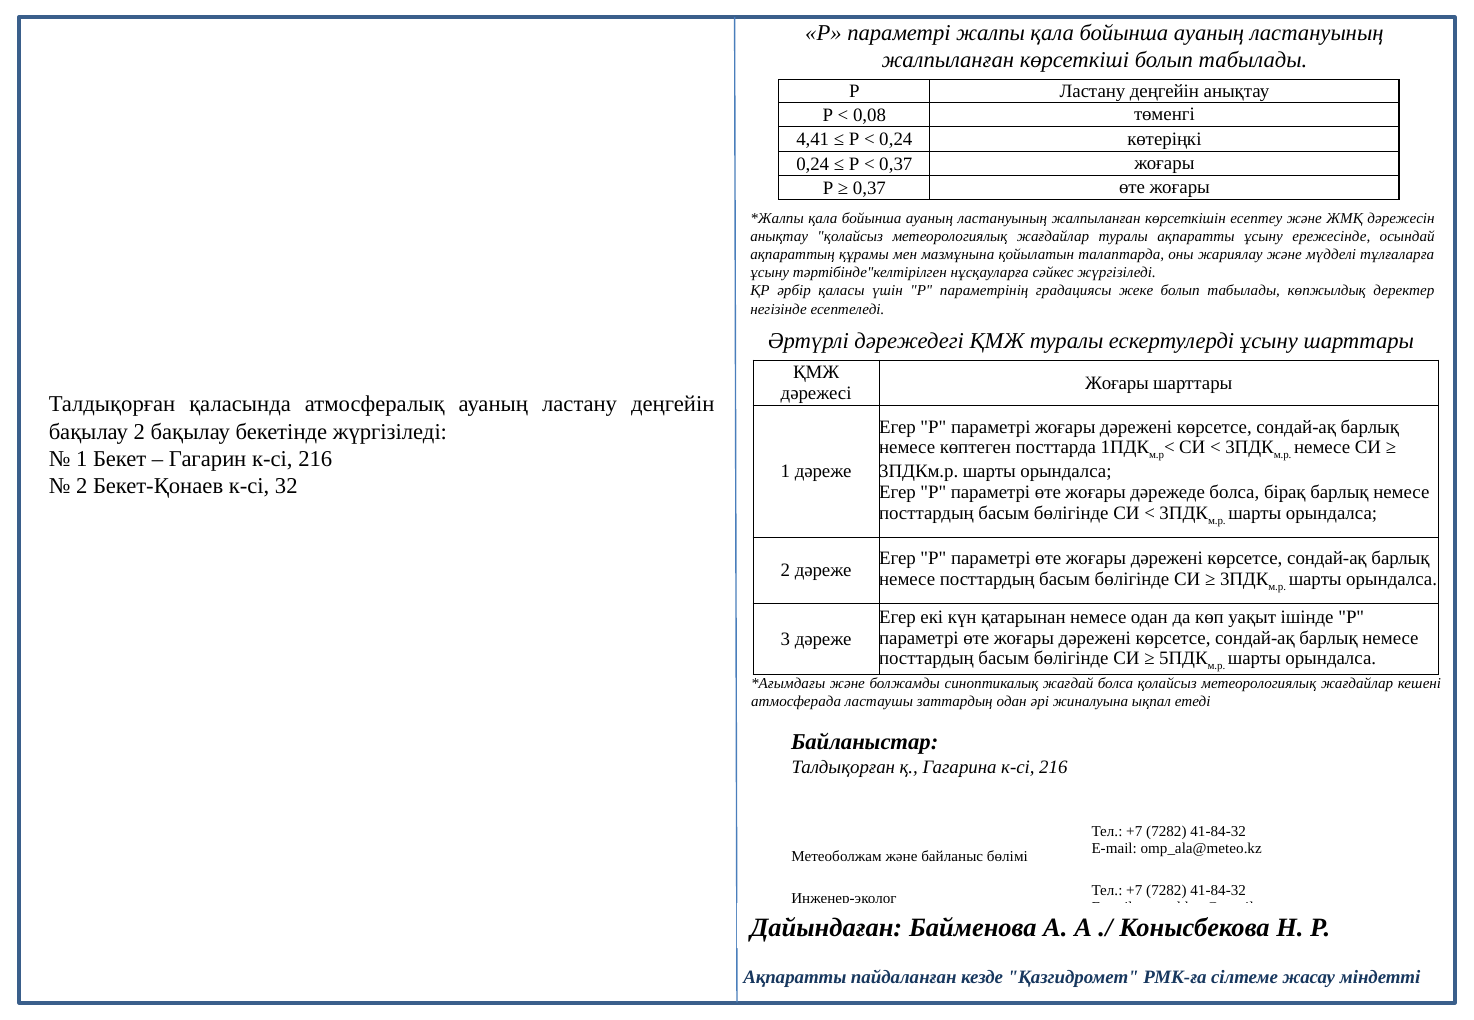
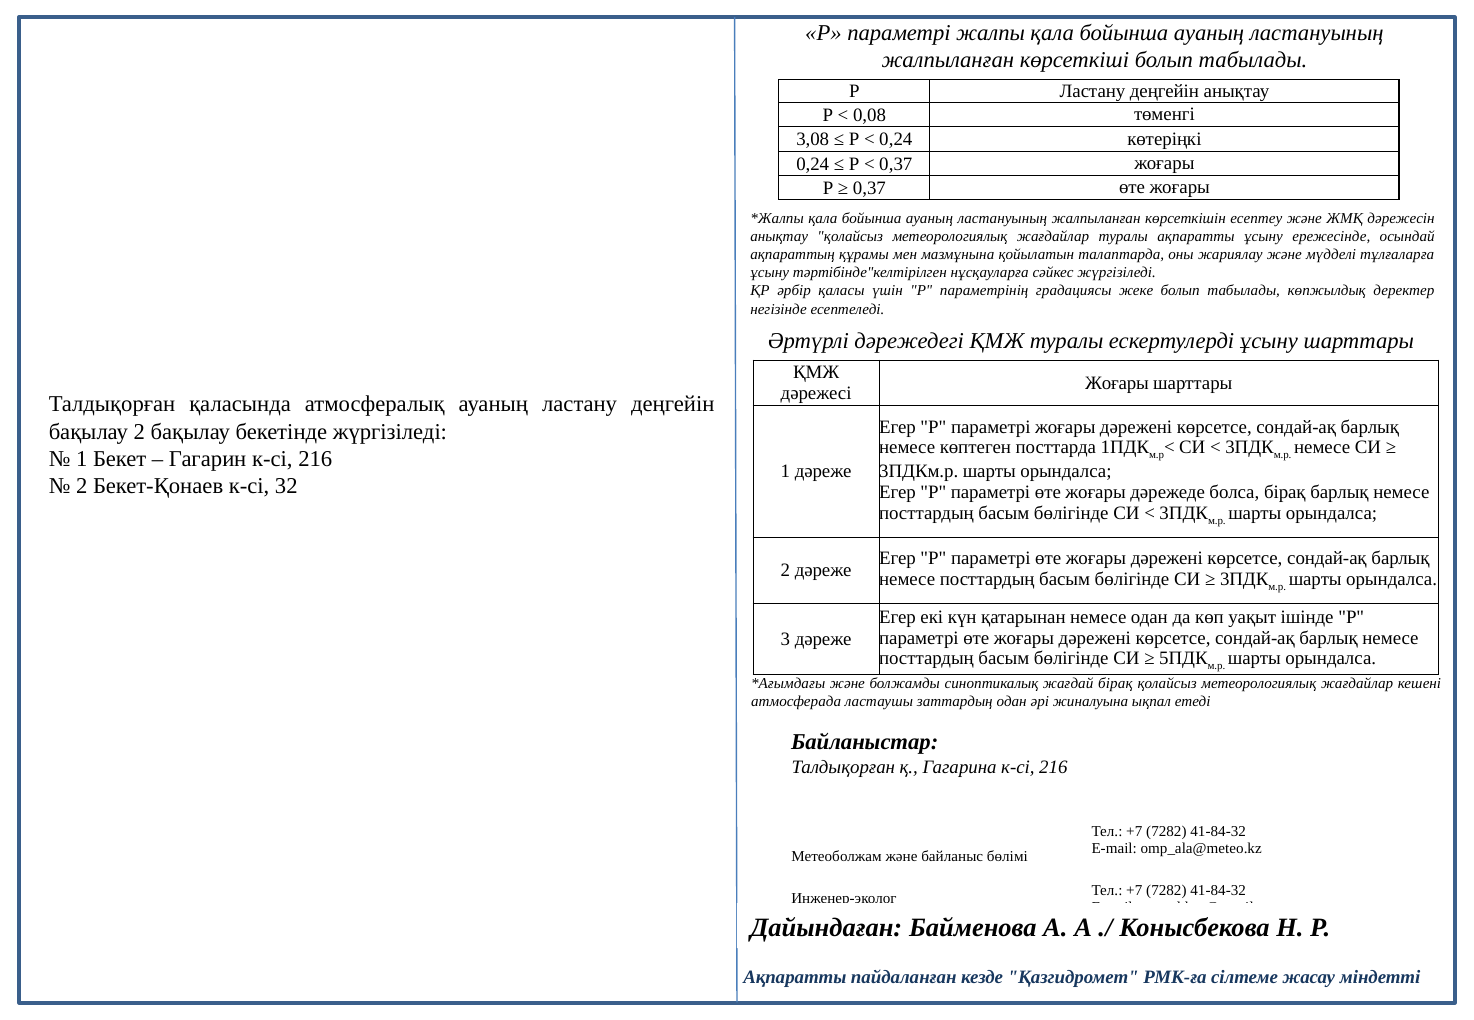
4,41: 4,41 -> 3,08 (813, 140)
жағдай болса: болса -> бірақ (1115, 684)
